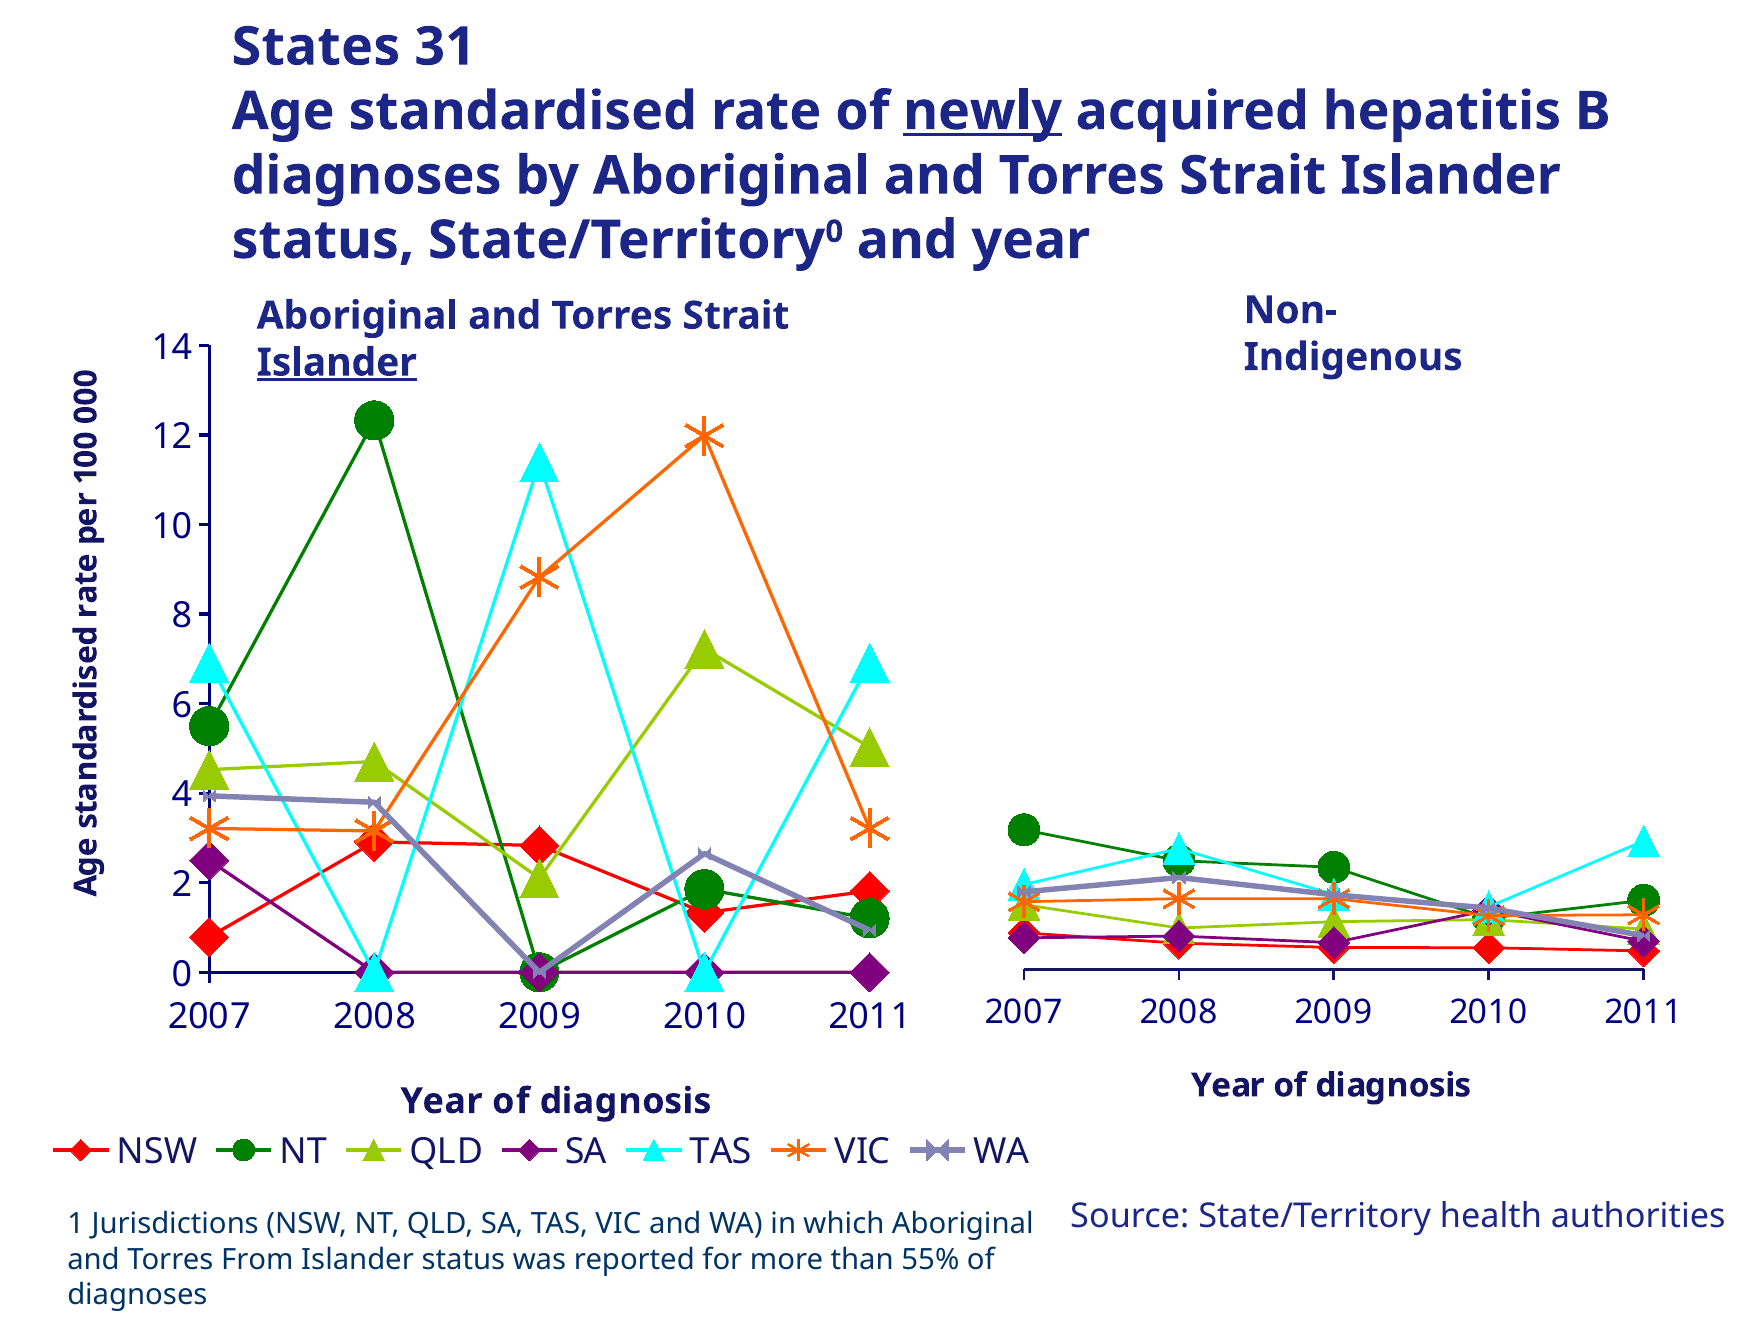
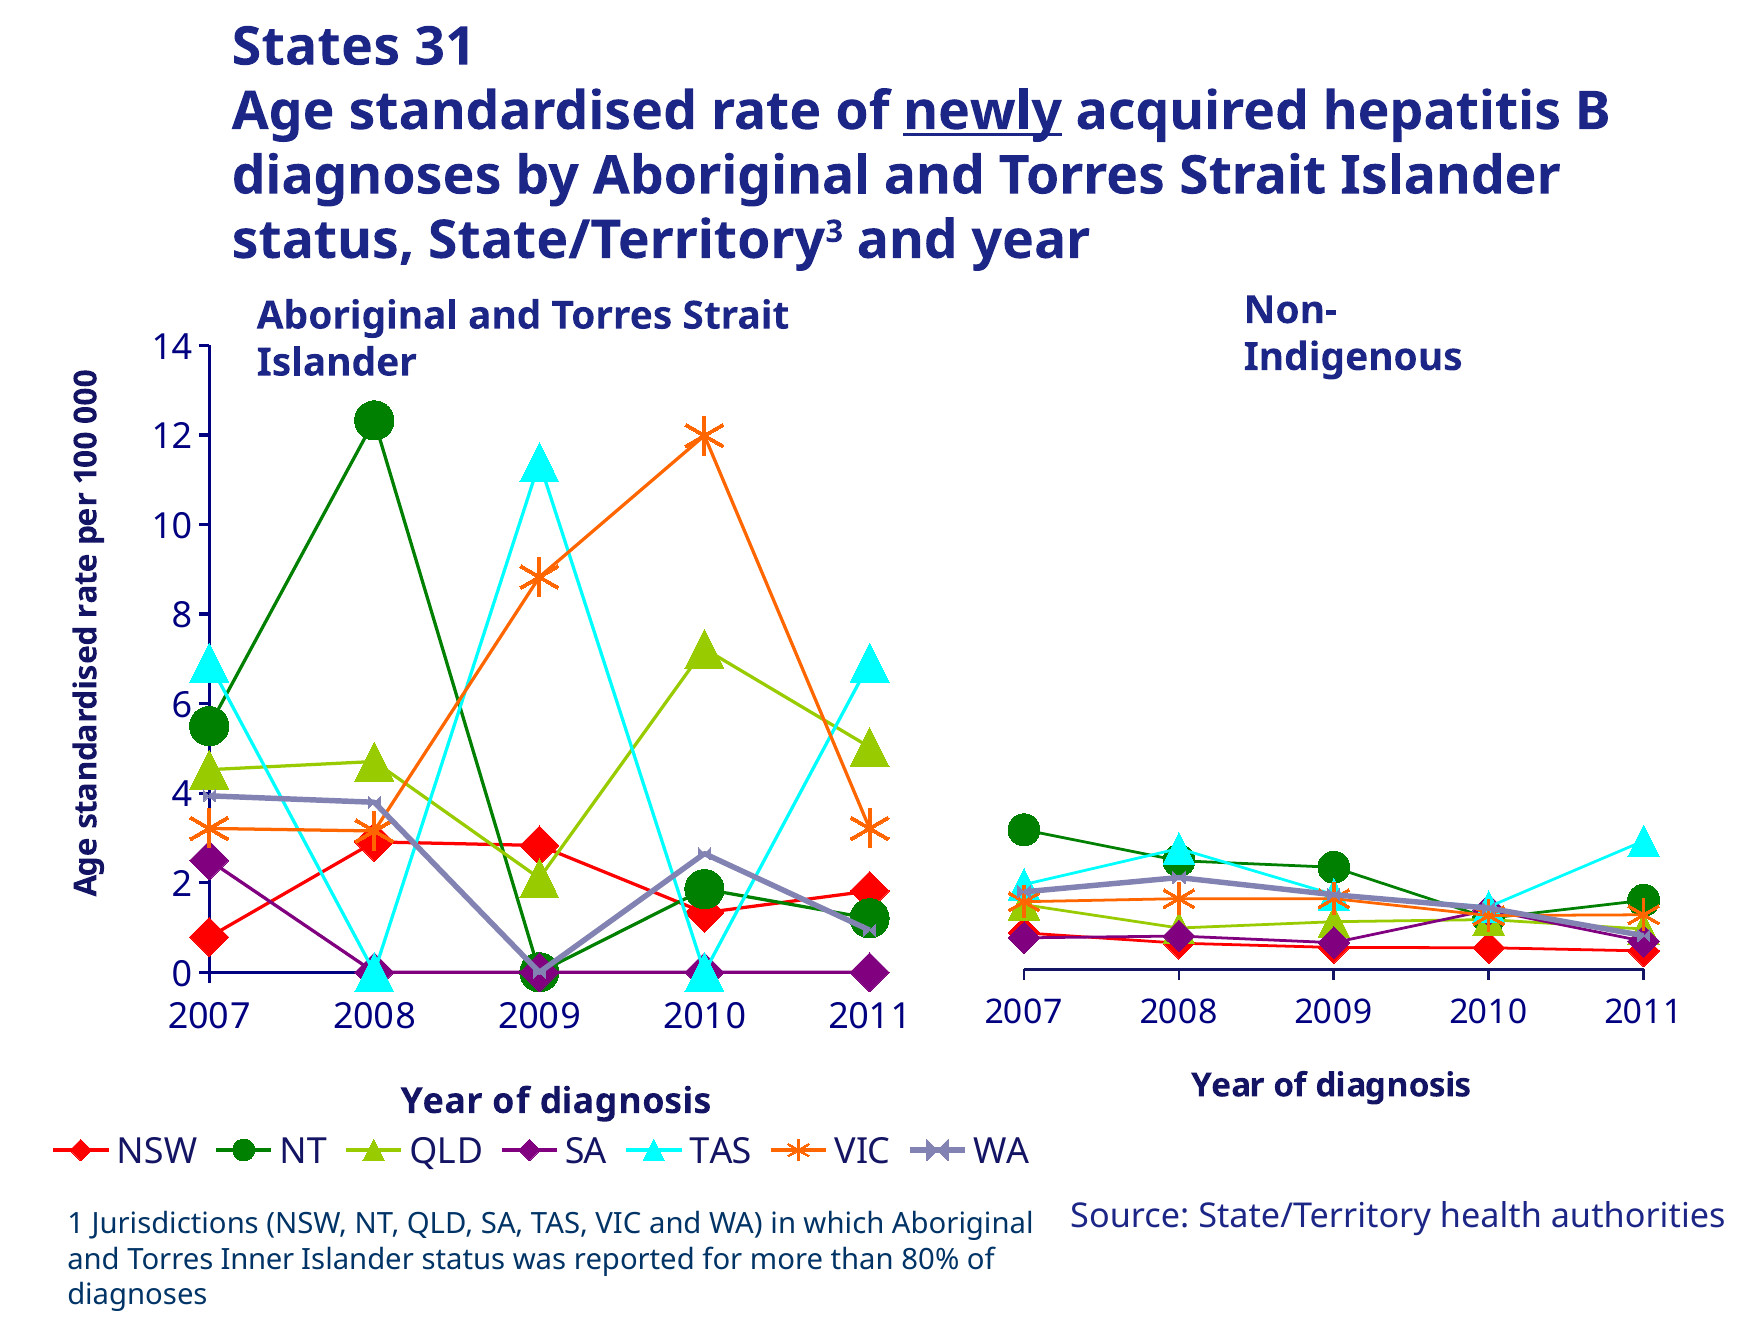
State/Territory 0: 0 -> 3 (834, 232)
Islander underline: present -> none (337, 363)
From: From -> Inner (258, 1260)
55%: 55% -> 80% (930, 1260)
